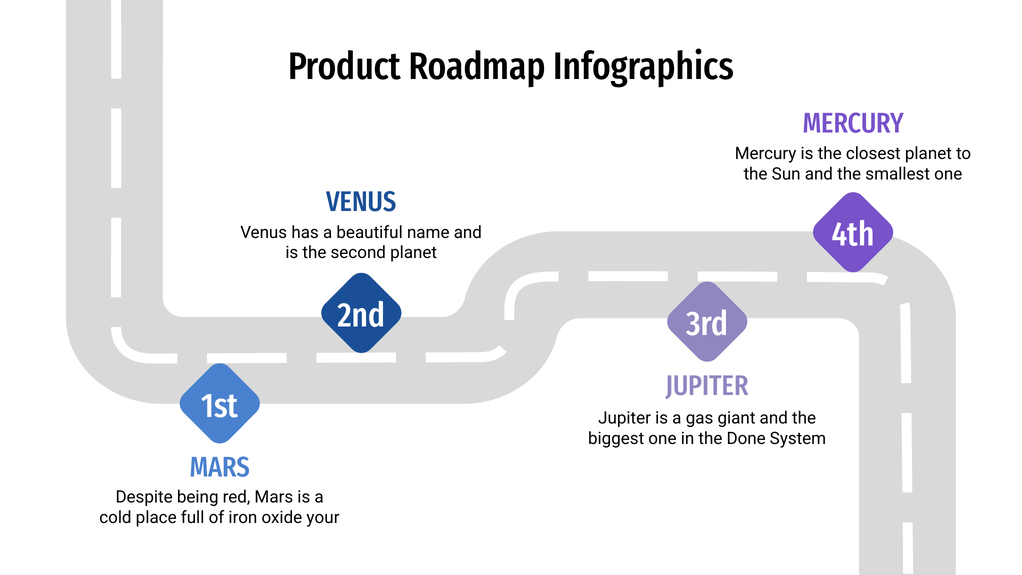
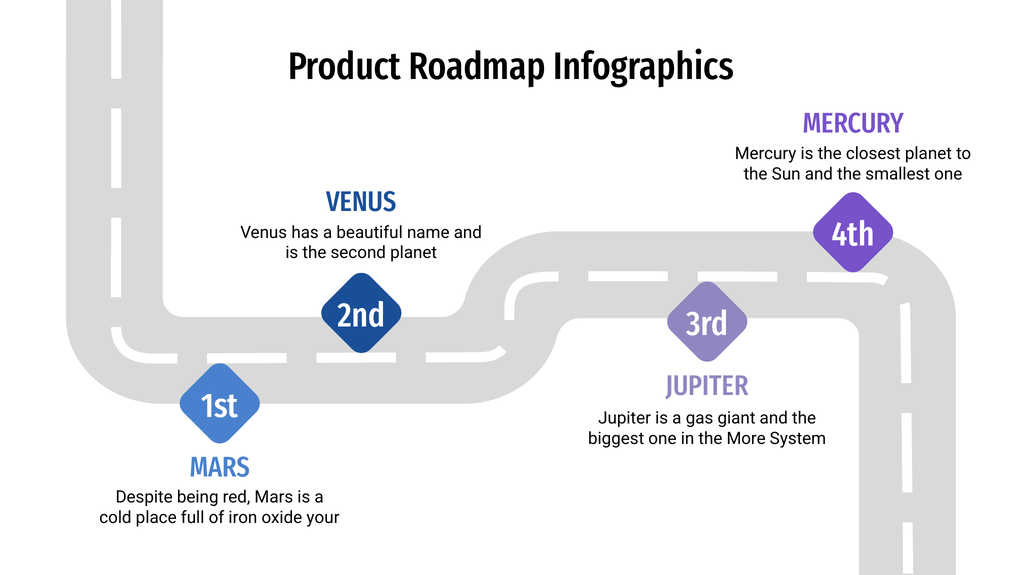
Done: Done -> More (746, 438)
